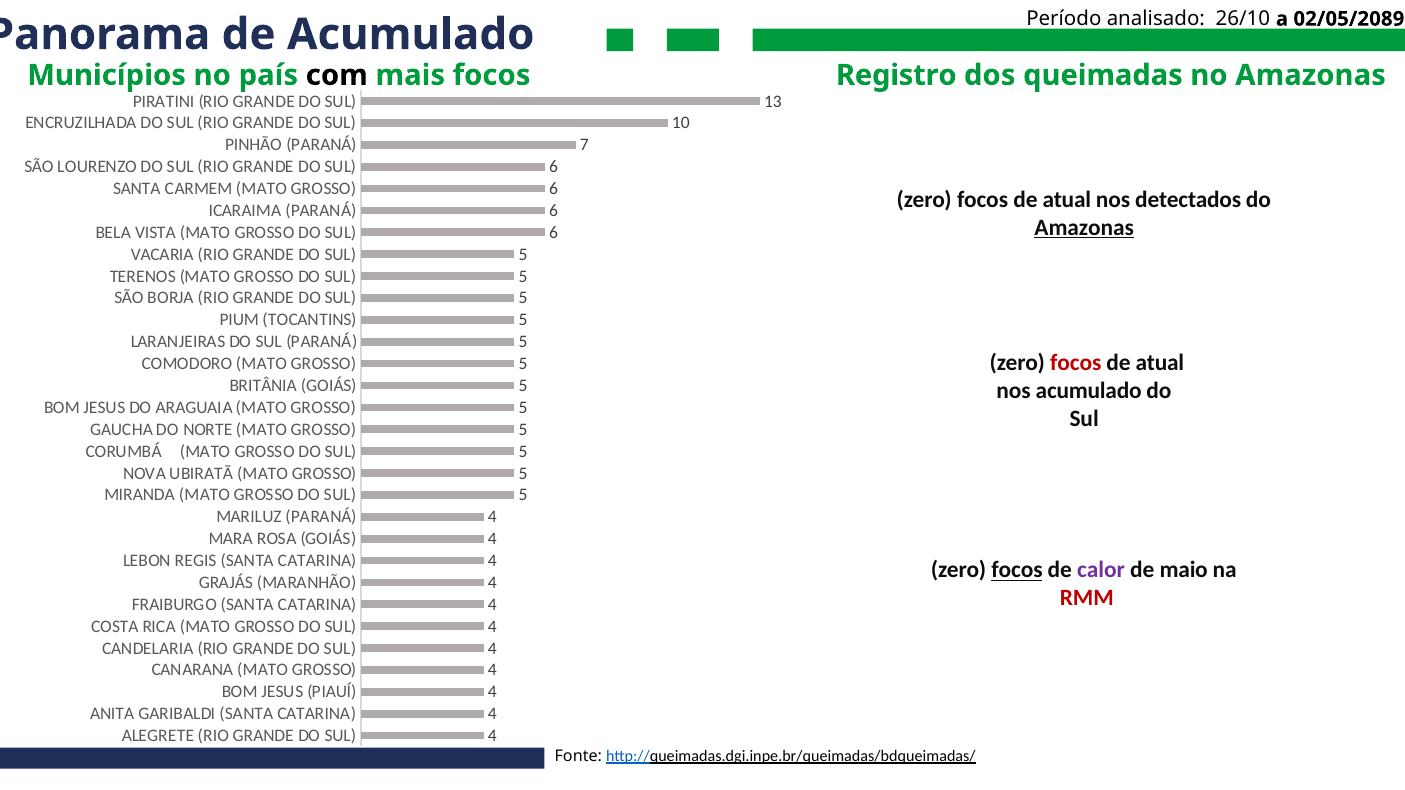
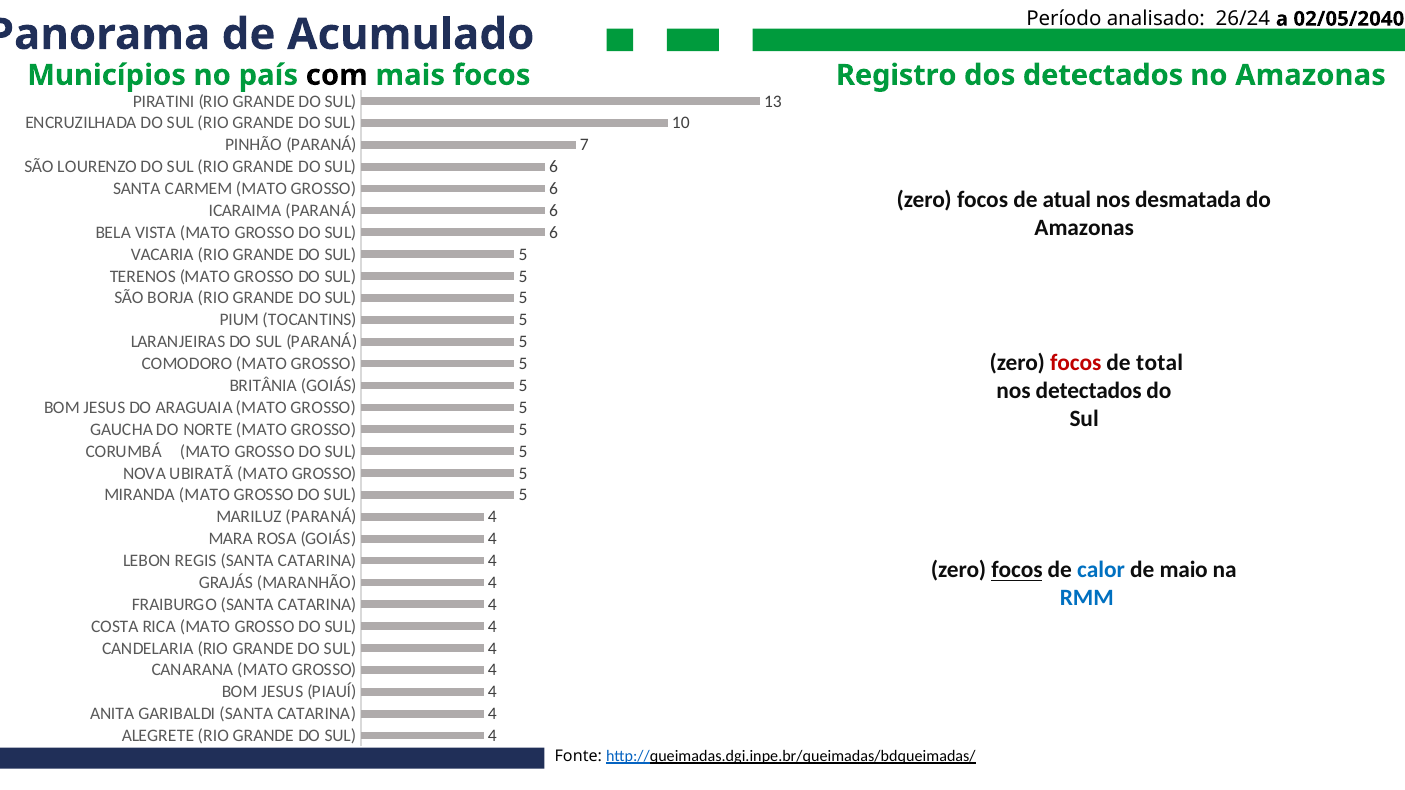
26/10: 26/10 -> 26/24 (1243, 19)
02/05/2089: 02/05/2089 -> 02/05/2040 (1349, 19)
dos queimadas: queimadas -> detectados (1103, 75)
detectados: detectados -> desmatada (1188, 199)
Amazonas underline: present -> none (1084, 227)
atual: atual -> total (1160, 362)
nos acumulado: acumulado -> detectados (1089, 391)
calor colour: purple -> blue (1101, 570)
RMM colour: red -> blue (1087, 599)
